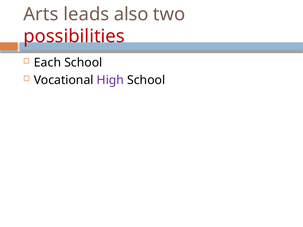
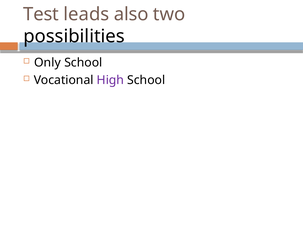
Arts: Arts -> Test (41, 14)
possibilities colour: red -> black (74, 36)
Each: Each -> Only (47, 63)
